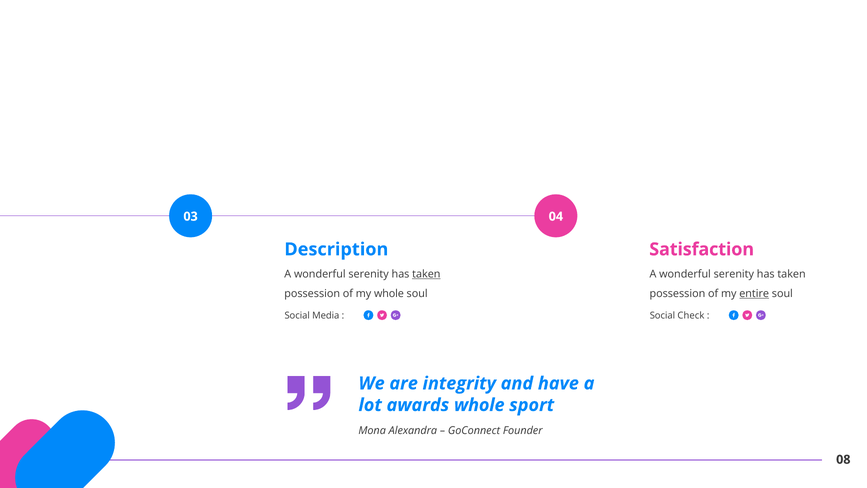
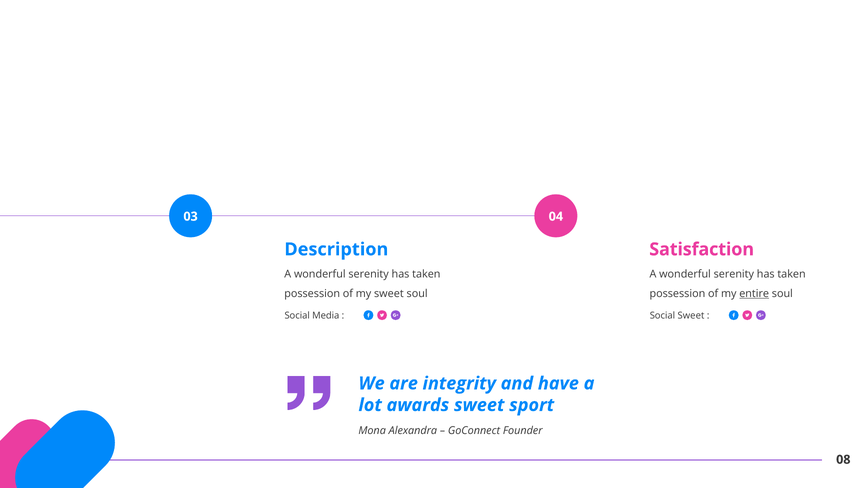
taken underline: present -> none (426, 274)
my whole: whole -> sweet (389, 293)
Social Check: Check -> Sweet (691, 316)
awards whole: whole -> sweet (479, 405)
